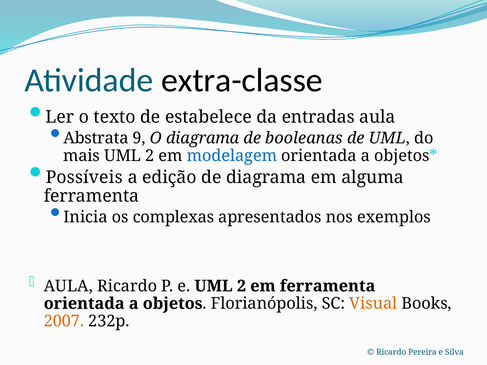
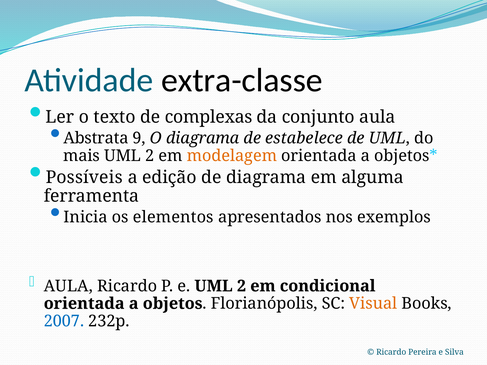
estabelece: estabelece -> complexas (209, 117)
entradas: entradas -> conjunto (318, 117)
booleanas: booleanas -> estabelece (304, 138)
modelagem colour: blue -> orange (232, 156)
complexas: complexas -> elementos (173, 217)
em ferramenta: ferramenta -> condicional (328, 286)
2007 colour: orange -> blue (64, 321)
